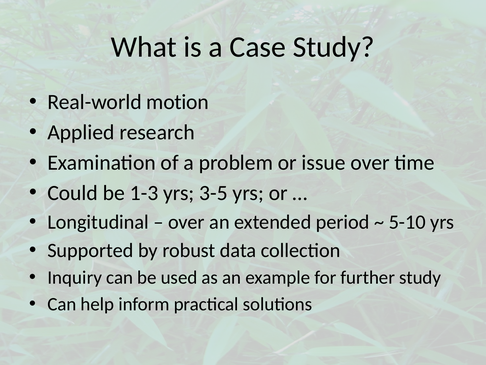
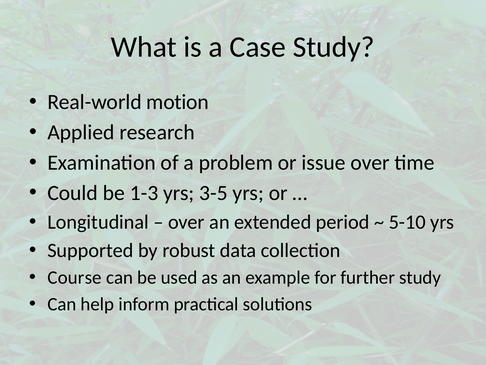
Inquiry: Inquiry -> Course (75, 277)
